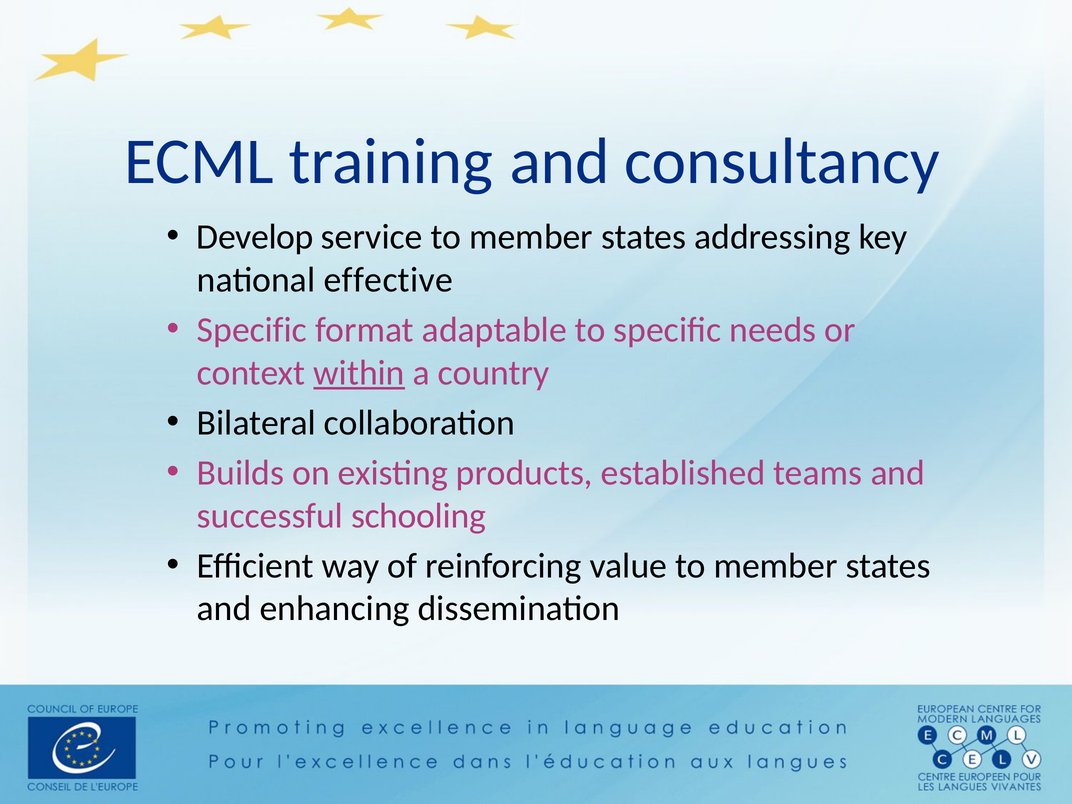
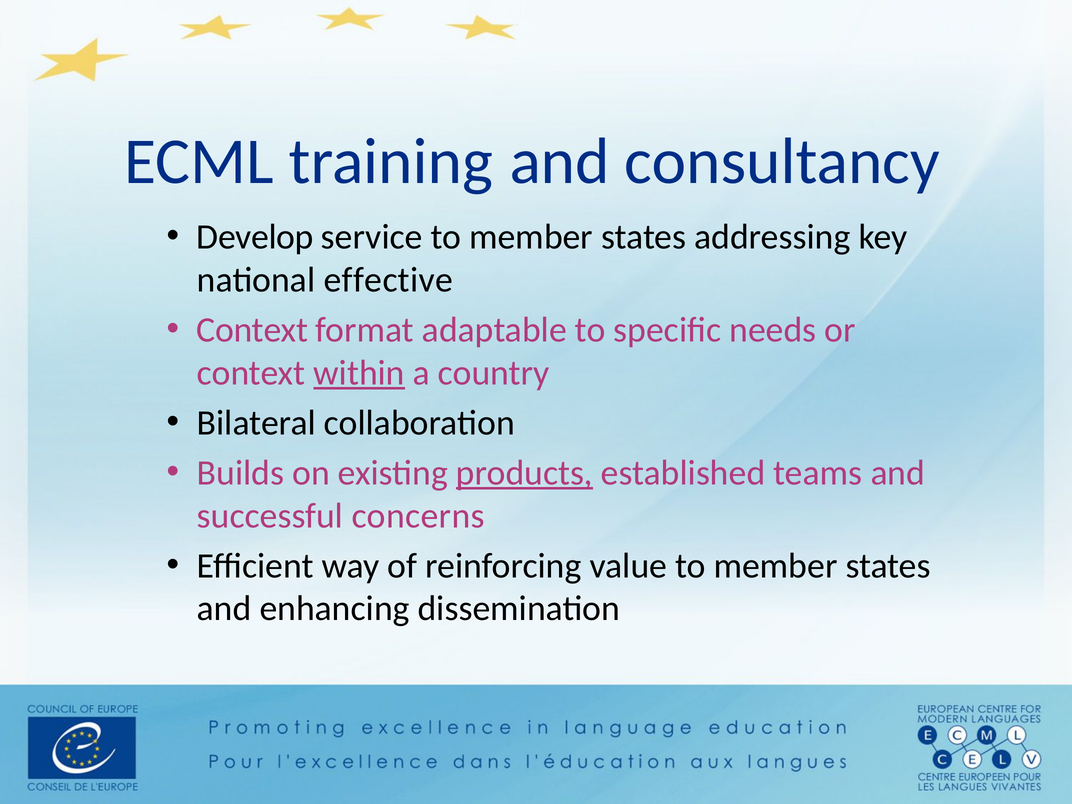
Specific: Specific -> Context (252, 330)
products underline: none -> present (524, 473)
schooling: schooling -> concerns (418, 516)
